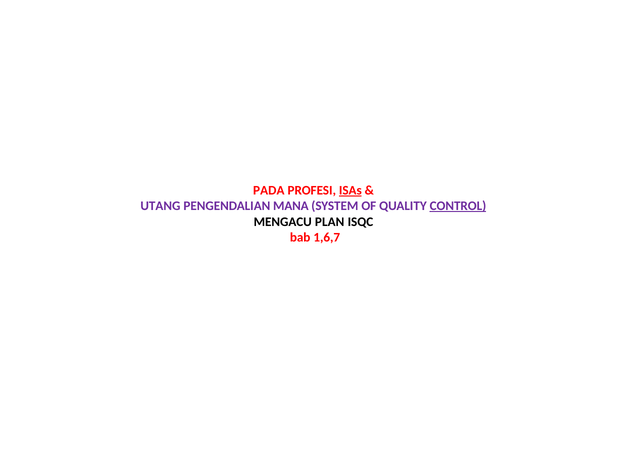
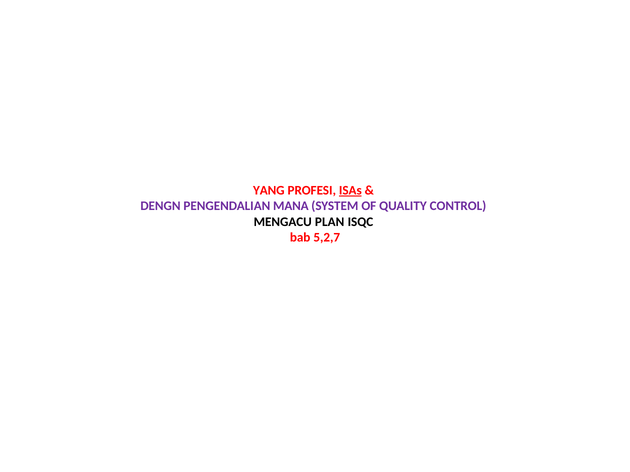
PADA: PADA -> YANG (269, 190)
UTANG: UTANG -> DENGN (160, 206)
CONTROL underline: present -> none (458, 206)
1,6,7: 1,6,7 -> 5,2,7 (327, 238)
